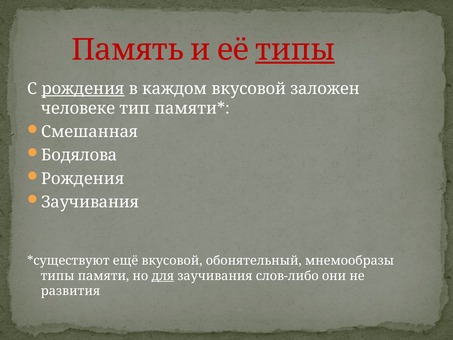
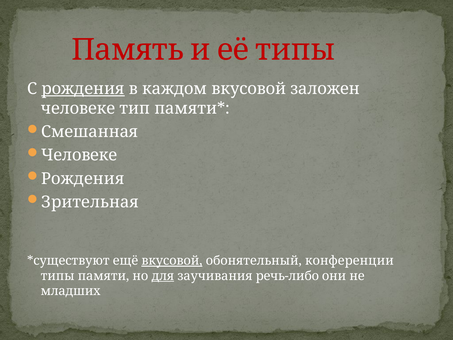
типы underline: present -> none (295, 50)
Бодялова: Бодялова -> Человеке (79, 155)
Заучивания: Заучивания -> Зрительная (90, 202)
вкусовой underline: none -> present (172, 261)
мнемообразы: мнемообразы -> конференции (349, 261)
слов-либо: слов-либо -> речь-либо (287, 276)
развития: развития -> младших (71, 291)
